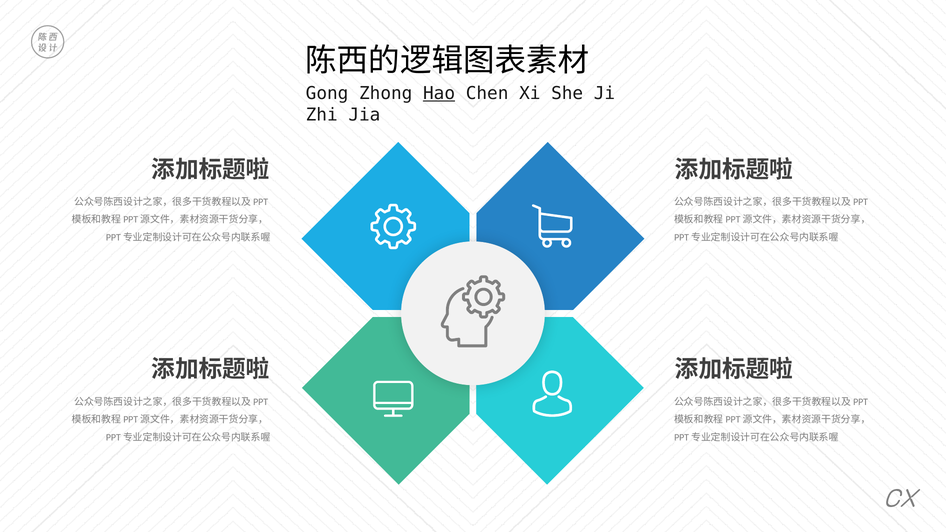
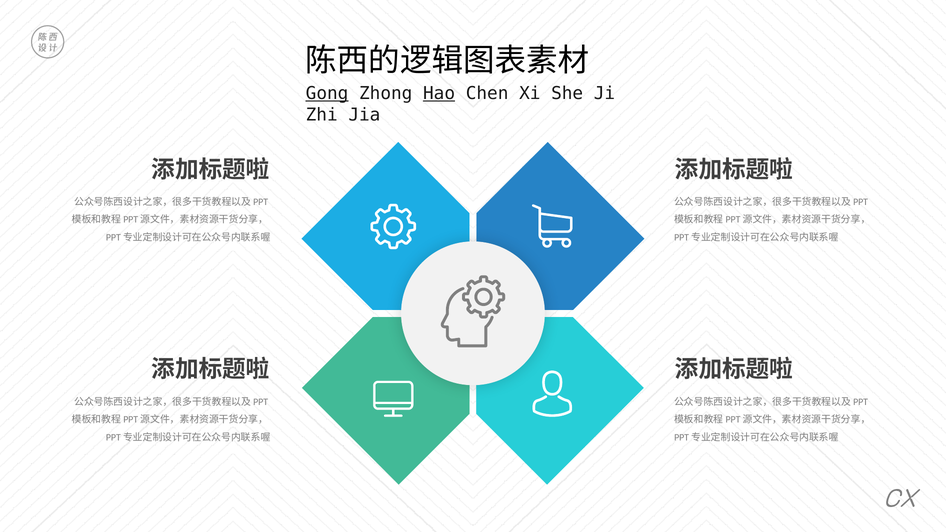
Gong underline: none -> present (327, 93)
